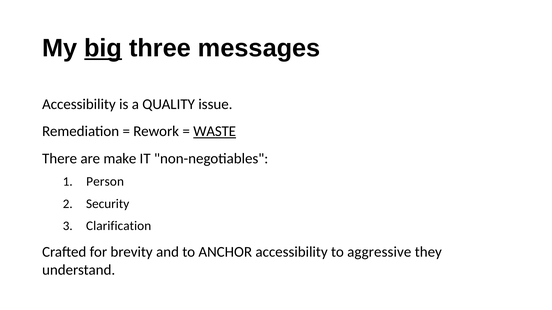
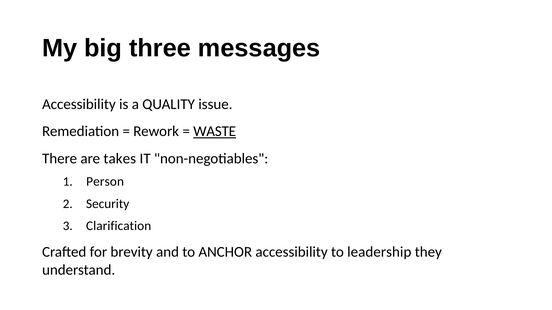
big underline: present -> none (103, 48)
make: make -> takes (120, 159)
aggressive: aggressive -> leadership (379, 252)
